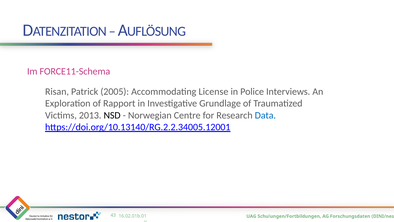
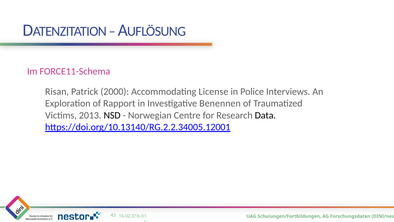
2005: 2005 -> 2000 (115, 91)
Grundlage: Grundlage -> Benennen (220, 103)
Data colour: blue -> black (265, 115)
